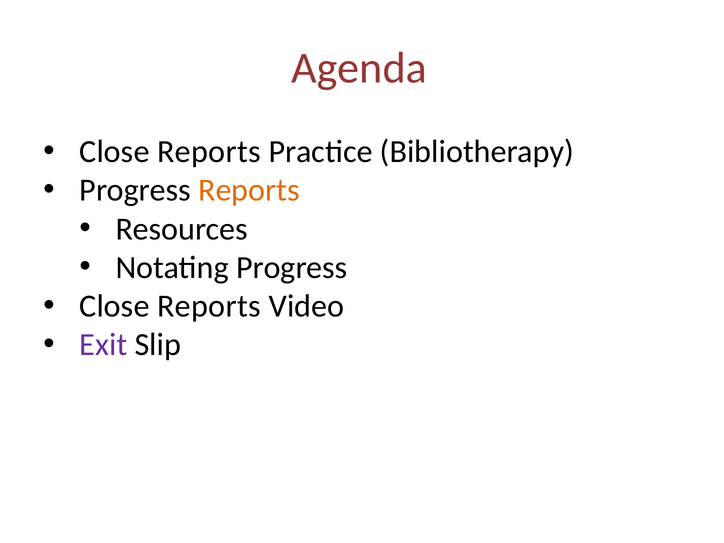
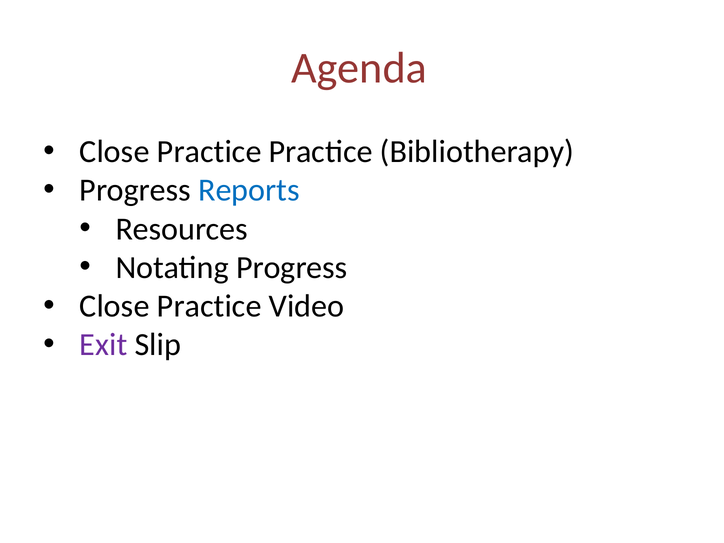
Reports: Reports -> Practice (209, 152)
Reports colour: orange -> blue (249, 190)
Reports: Reports -> Practice (209, 306)
